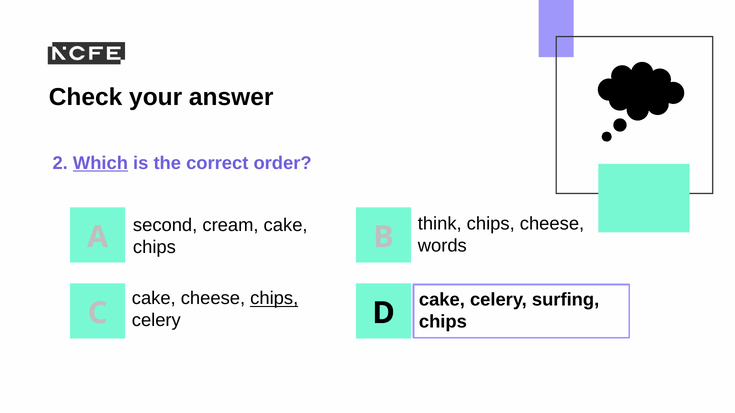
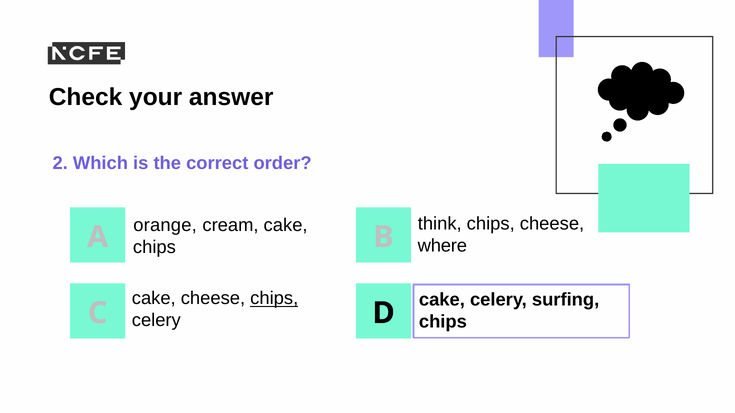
Which underline: present -> none (100, 163)
second: second -> orange (165, 225)
words: words -> where (442, 246)
